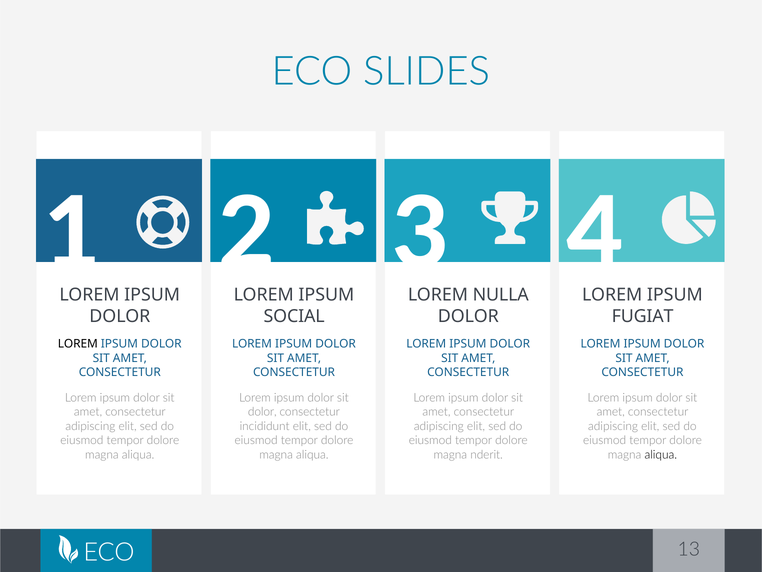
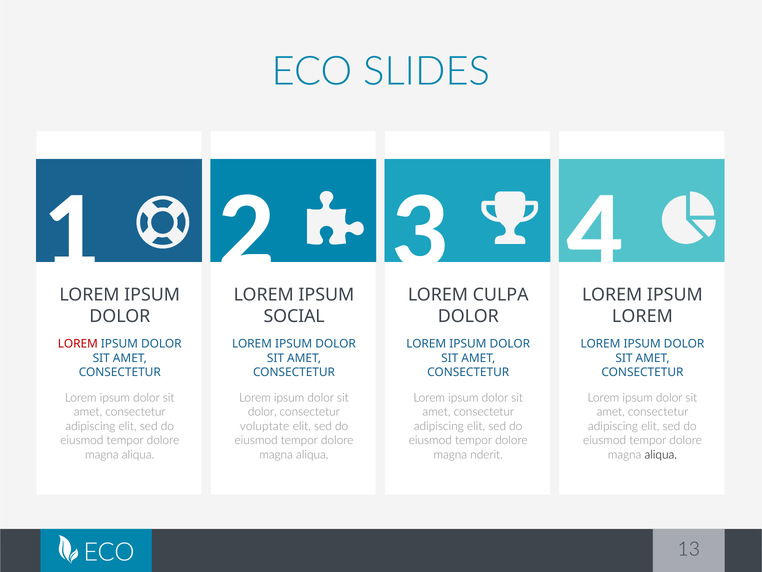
NULLA: NULLA -> CULPA (501, 295)
FUGIAT: FUGIAT -> LOREM (642, 316)
LOREM colour: black -> red (78, 344)
incididunt: incididunt -> voluptate (265, 426)
